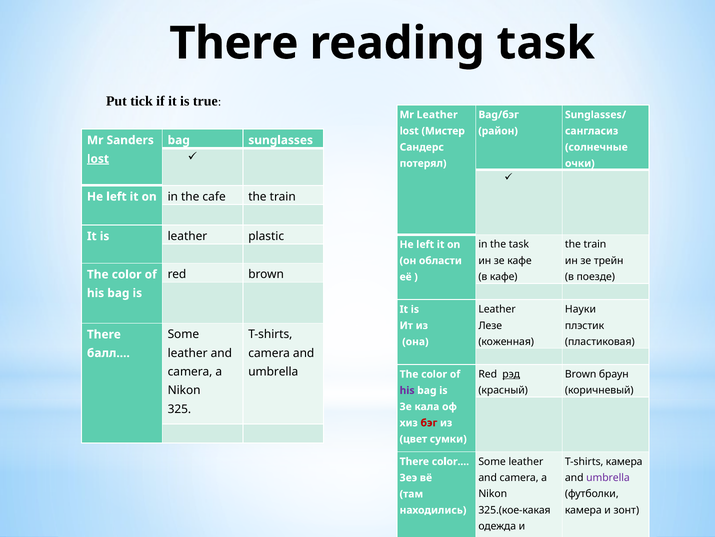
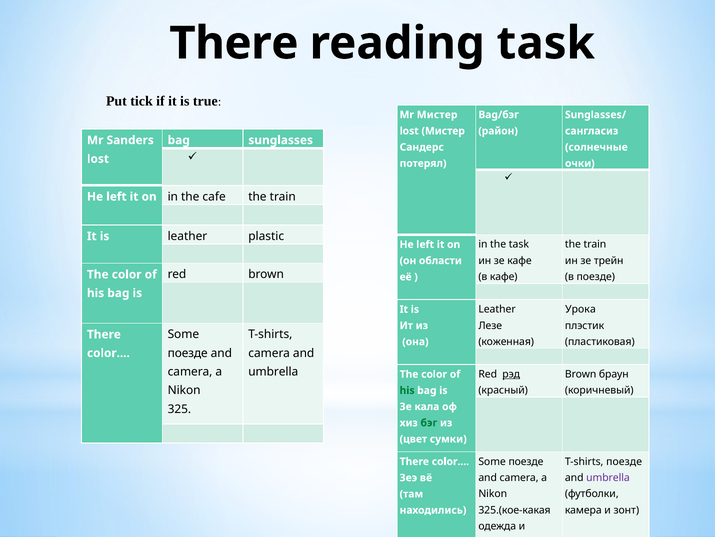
Mr Leather: Leather -> Мистер (437, 115)
lost underline: present -> none (98, 159)
Науки: Науки -> Урока (580, 309)
leather: leather -> поезде (188, 353)
балл: балл -> color (108, 353)
his colour: purple -> green (407, 390)
бэг colour: red -> green (429, 422)
leather: leather -> поезде (526, 461)
T-shirts камера: камера -> поезде (624, 461)
